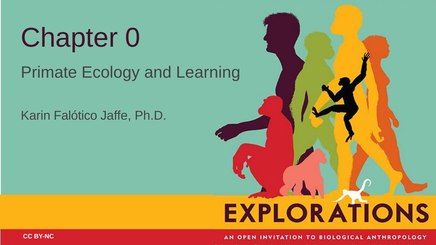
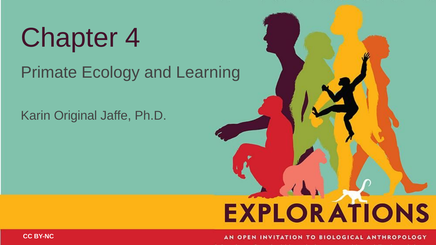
0: 0 -> 4 (133, 38)
Falótico: Falótico -> Original (75, 116)
